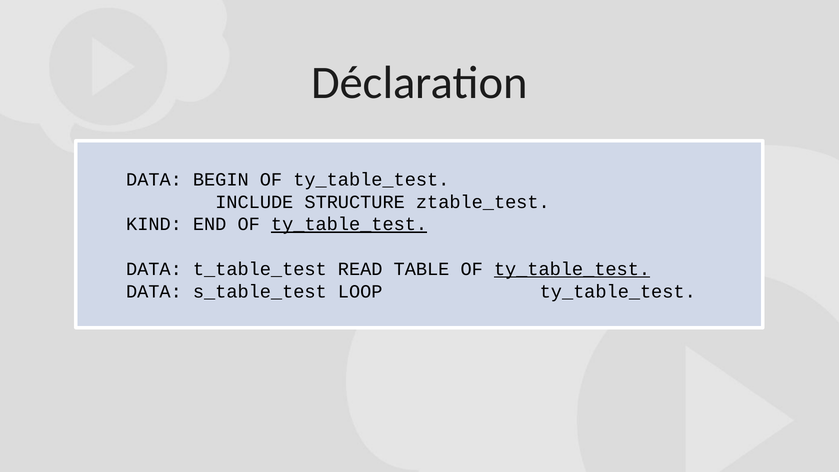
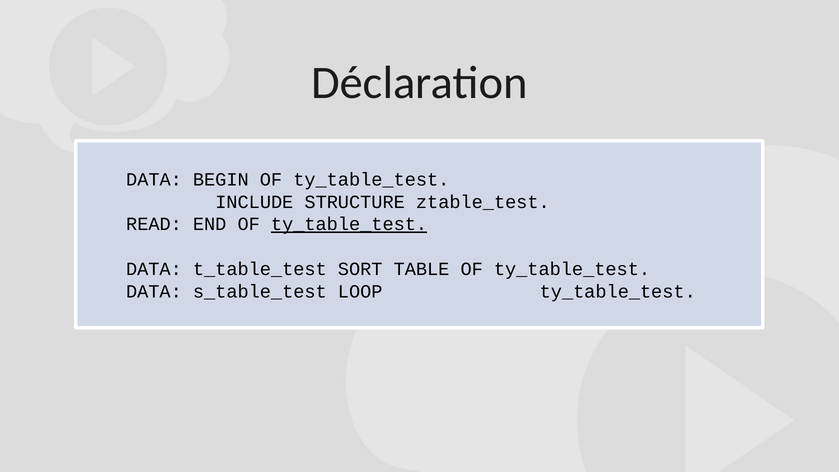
KIND: KIND -> READ (154, 224)
READ: READ -> SORT (360, 269)
ty_table_test underline: present -> none (572, 269)
